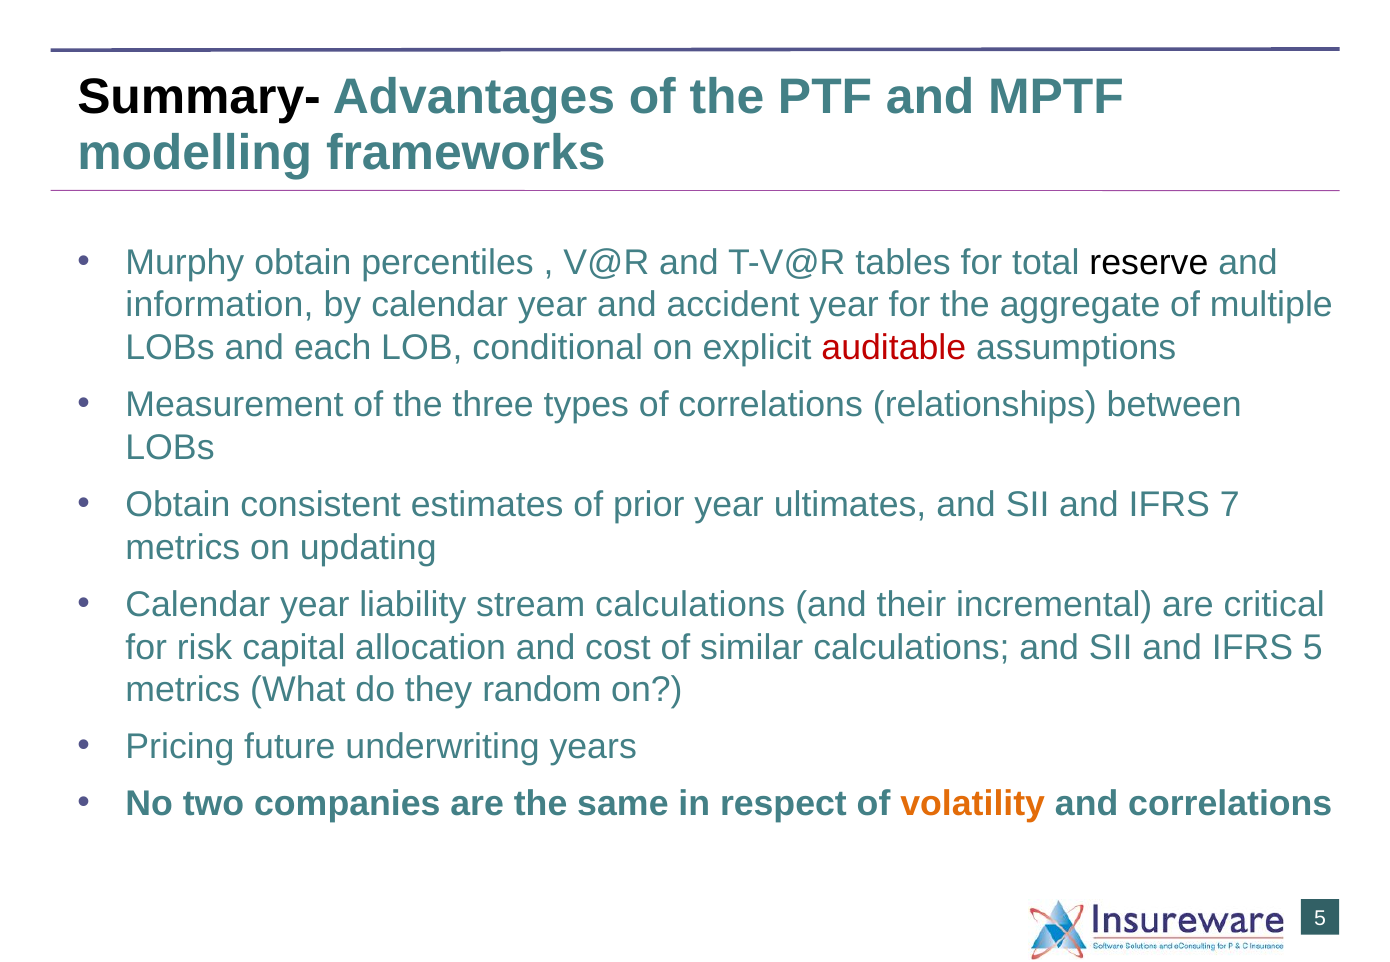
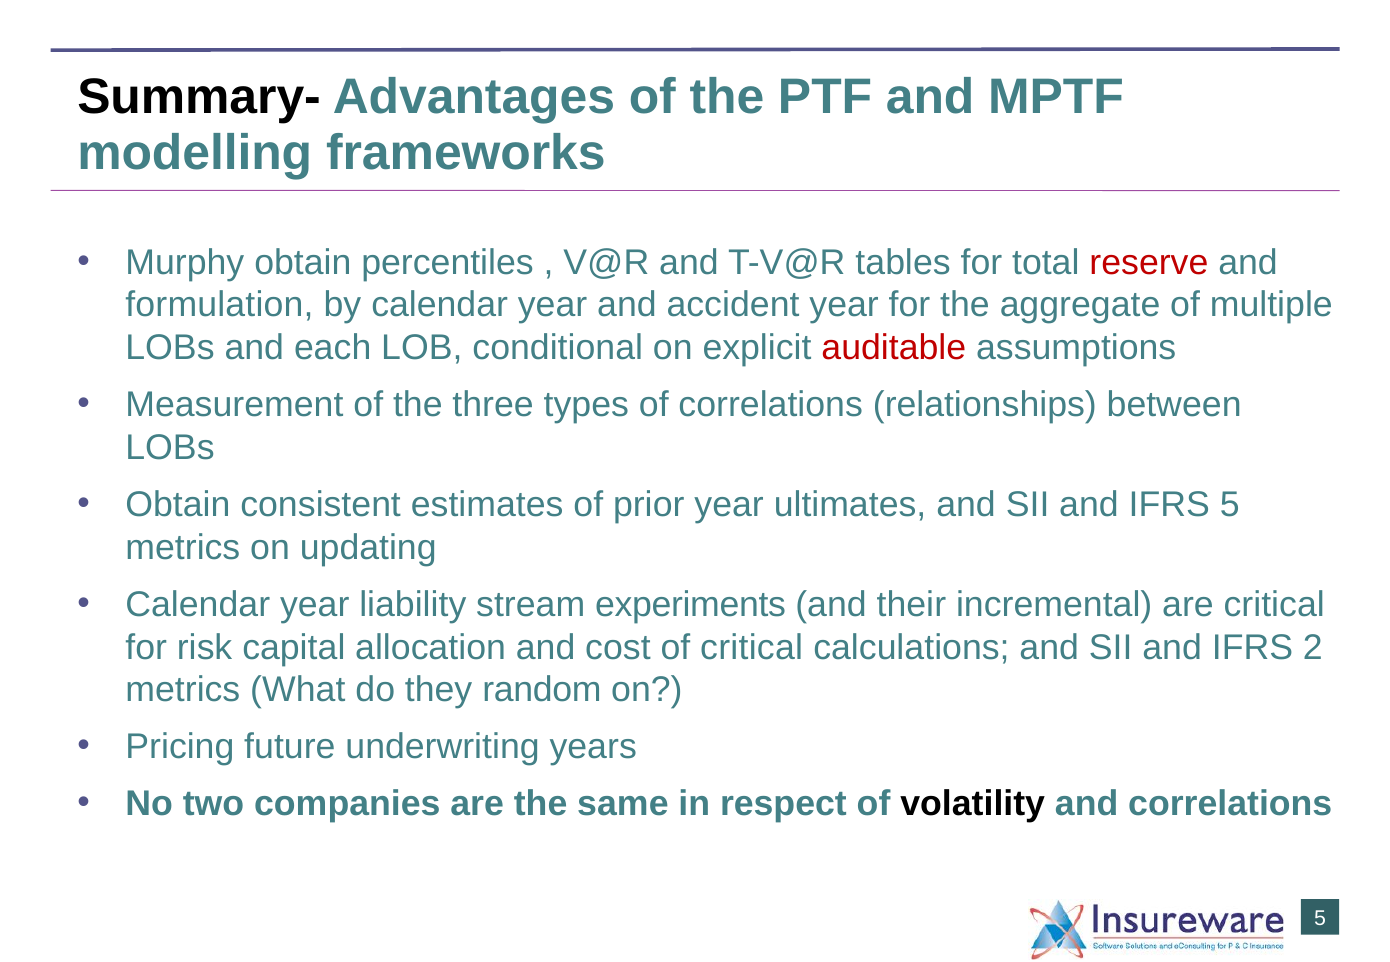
reserve colour: black -> red (1149, 262)
information: information -> formulation (219, 305)
IFRS 7: 7 -> 5 (1230, 505)
stream calculations: calculations -> experiments (690, 605)
of similar: similar -> critical (752, 647)
IFRS 5: 5 -> 2 (1313, 647)
volatility colour: orange -> black (973, 804)
